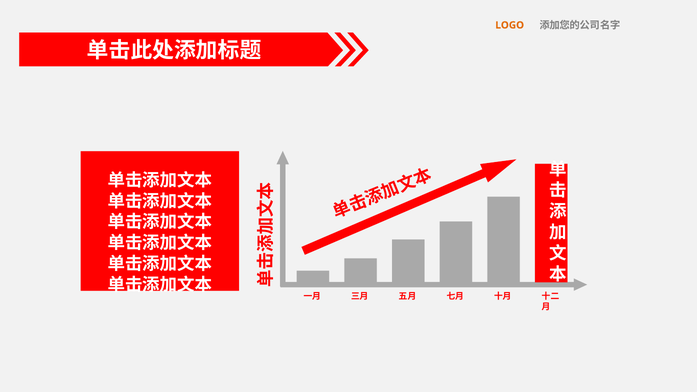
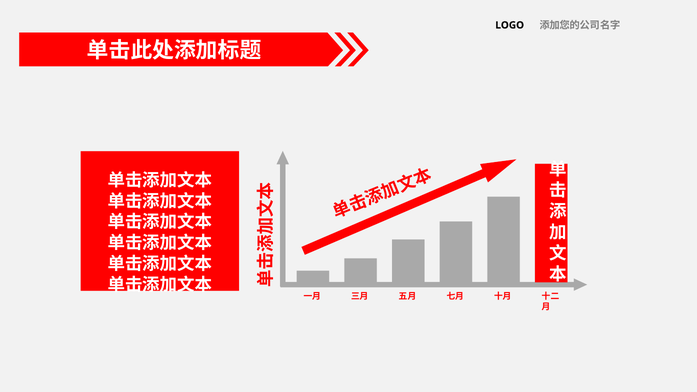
LOGO colour: orange -> black (510, 25)
